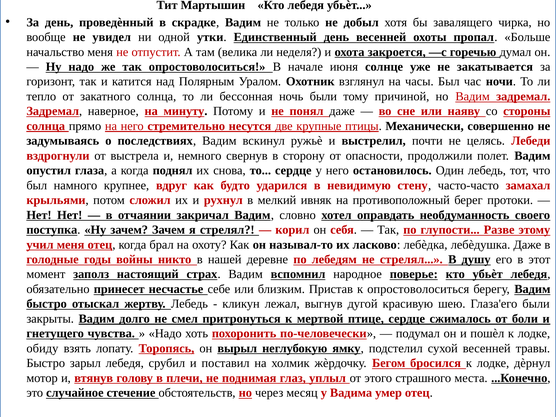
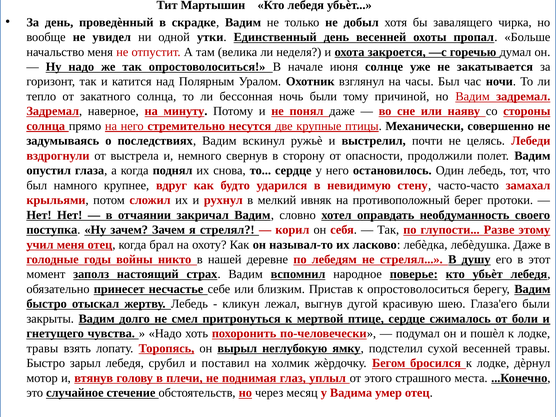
обиду: обиду -> травы (42, 348)
